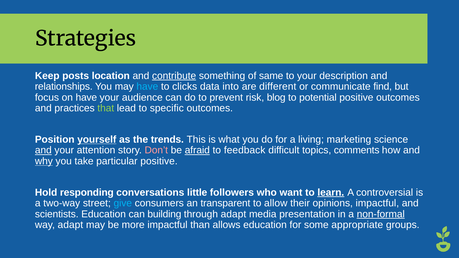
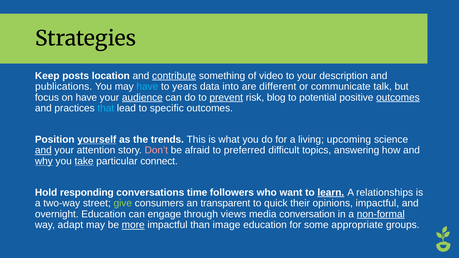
same: same -> video (271, 76)
relationships: relationships -> publications (64, 87)
clicks: clicks -> years (185, 87)
find: find -> talk (383, 87)
audience underline: none -> present (142, 97)
prevent underline: none -> present (226, 97)
outcomes underline: none -> present (398, 97)
that colour: light green -> light blue (106, 108)
marketing: marketing -> upcoming (349, 140)
afraid underline: present -> none (197, 150)
feedback: feedback -> preferred (245, 150)
comments: comments -> answering (357, 150)
take underline: none -> present (84, 161)
particular positive: positive -> connect (159, 161)
little: little -> time (197, 193)
controversial: controversial -> relationships (385, 193)
give colour: light blue -> light green (123, 203)
allow: allow -> quick (276, 203)
scientists: scientists -> overnight (57, 214)
building: building -> engage (164, 214)
through adapt: adapt -> views (233, 214)
presentation: presentation -> conversation (307, 214)
more underline: none -> present (133, 225)
allows: allows -> image (227, 225)
